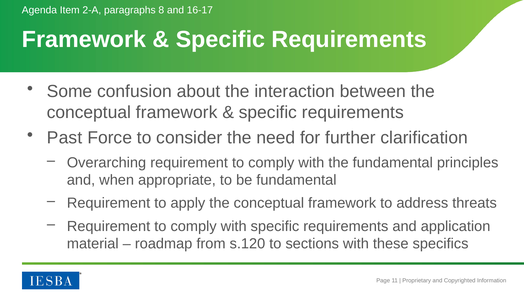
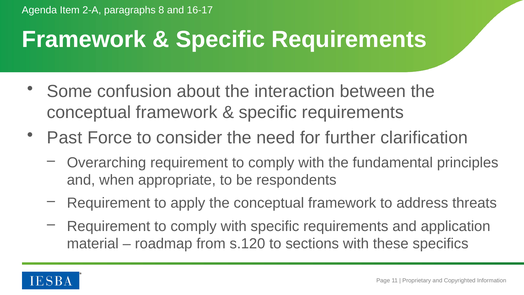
be fundamental: fundamental -> respondents (296, 180)
